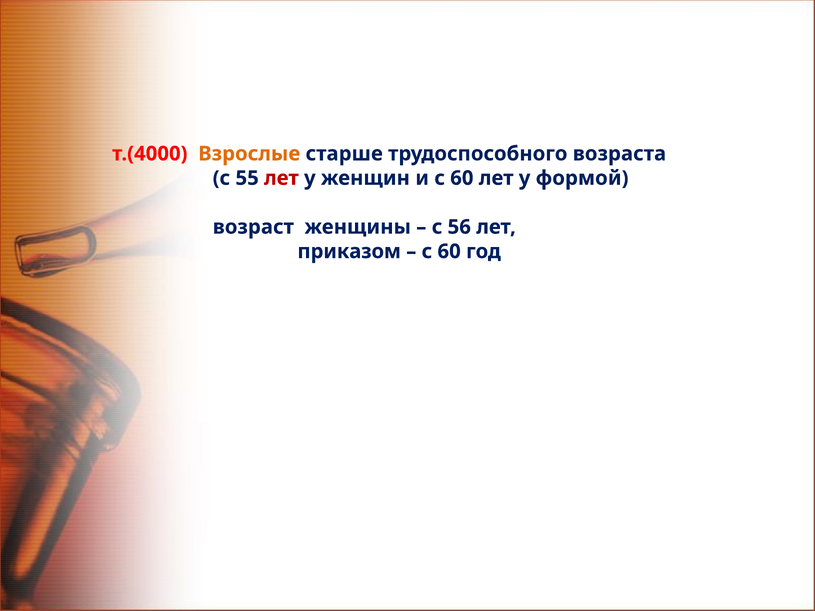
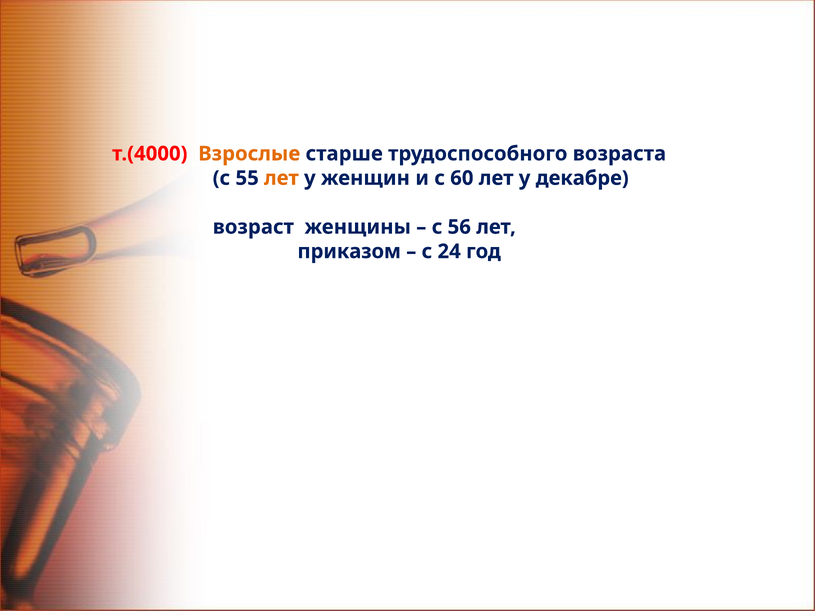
лет colour: red -> orange (281, 178)
формой: формой -> декабре (582, 178)
60: 60 -> 24 (449, 252)
